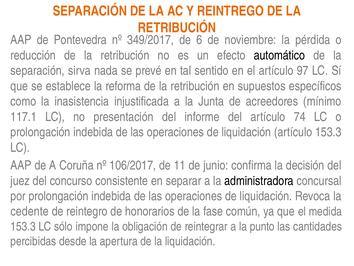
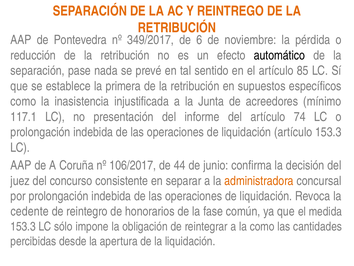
sirva: sirva -> pase (79, 71)
97: 97 -> 85 (303, 71)
reforma: reforma -> primera (123, 86)
11: 11 -> 44 (180, 165)
administradora colour: black -> orange (259, 180)
la punto: punto -> como (262, 226)
